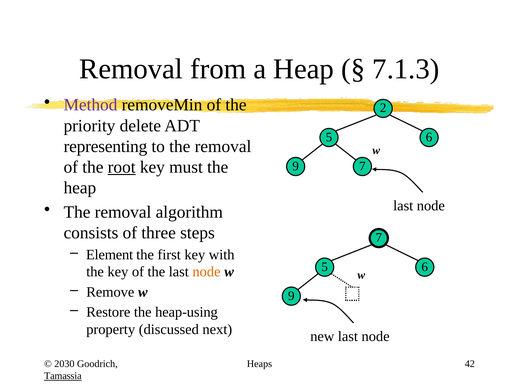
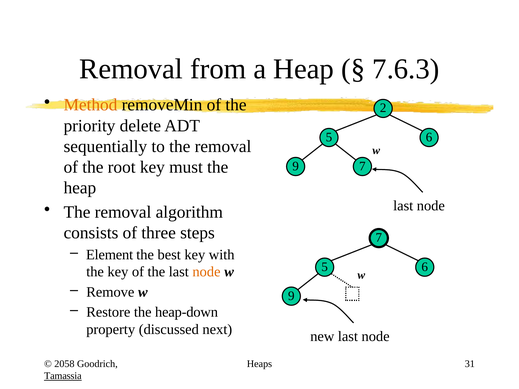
7.1.3: 7.1.3 -> 7.6.3 (406, 69)
Method colour: purple -> orange (90, 105)
representing: representing -> sequentially (105, 147)
root underline: present -> none (122, 167)
first: first -> best (169, 255)
heap-using: heap-using -> heap-down (187, 312)
2030: 2030 -> 2058 (64, 364)
42: 42 -> 31 (470, 364)
